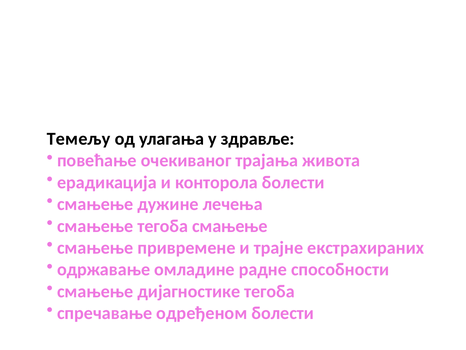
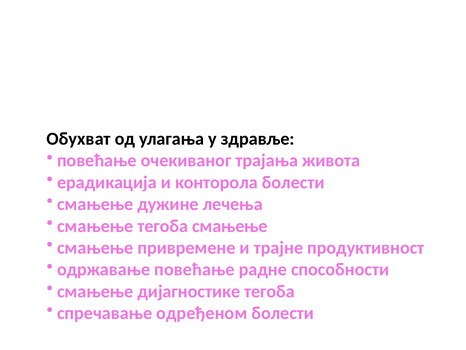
Темељу: Темељу -> Обухват (79, 139)
екстрахираних: екстрахираних -> продуктивност (366, 247)
одржавање омладине: омладине -> повећање (194, 269)
